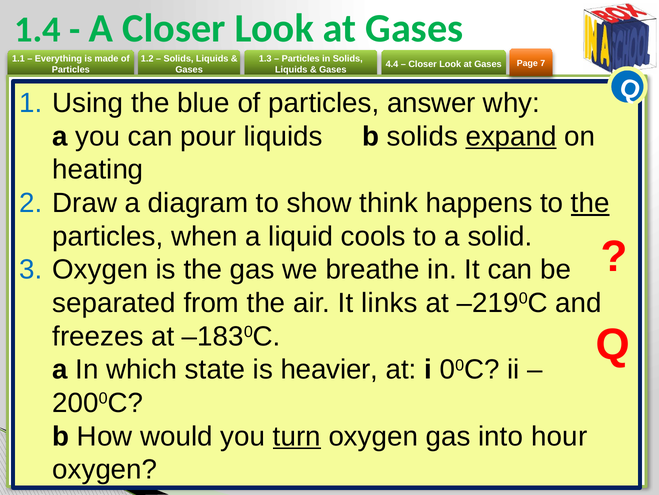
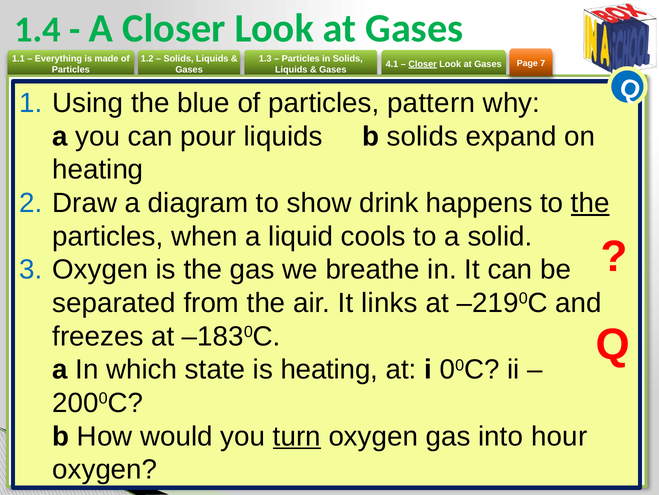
4.4: 4.4 -> 4.1 (392, 64)
Closer underline: none -> present (423, 64)
answer: answer -> pattern (431, 103)
expand underline: present -> none (511, 136)
think: think -> drink (389, 203)
is heavier: heavier -> heating (329, 369)
